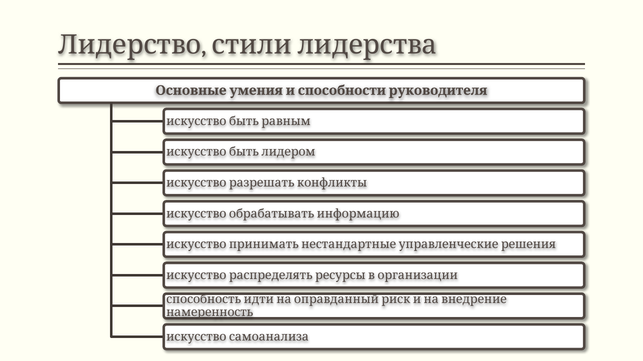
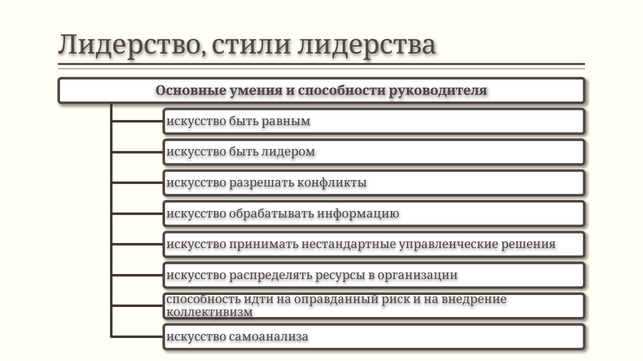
намеренность: намеренность -> коллективизм (210, 313)
